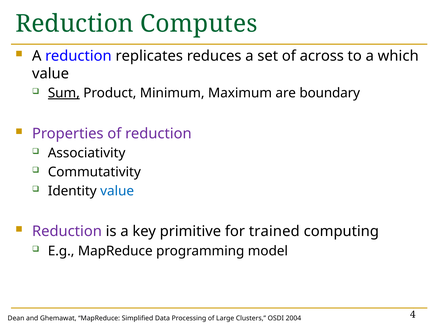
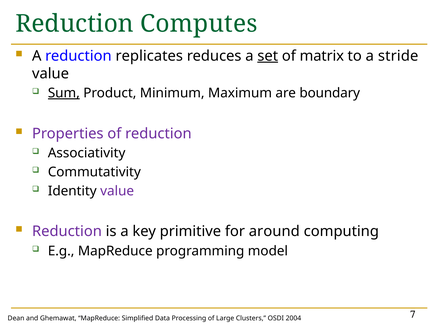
set underline: none -> present (268, 56)
across: across -> matrix (322, 56)
which: which -> stride (398, 56)
value colour: blue -> purple (117, 191)
trained: trained -> around (274, 232)
4: 4 -> 7 (413, 315)
